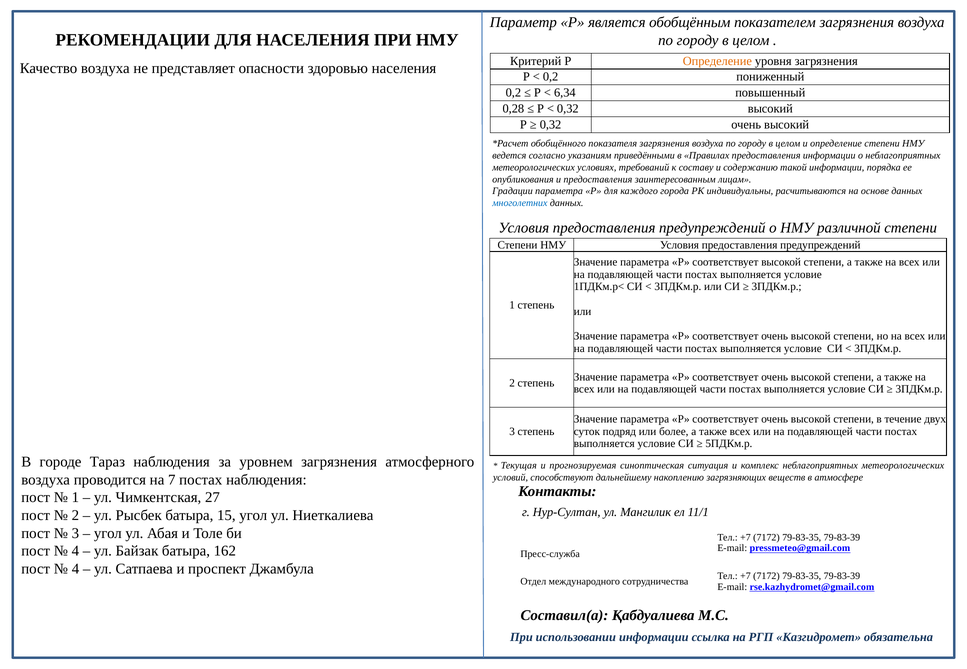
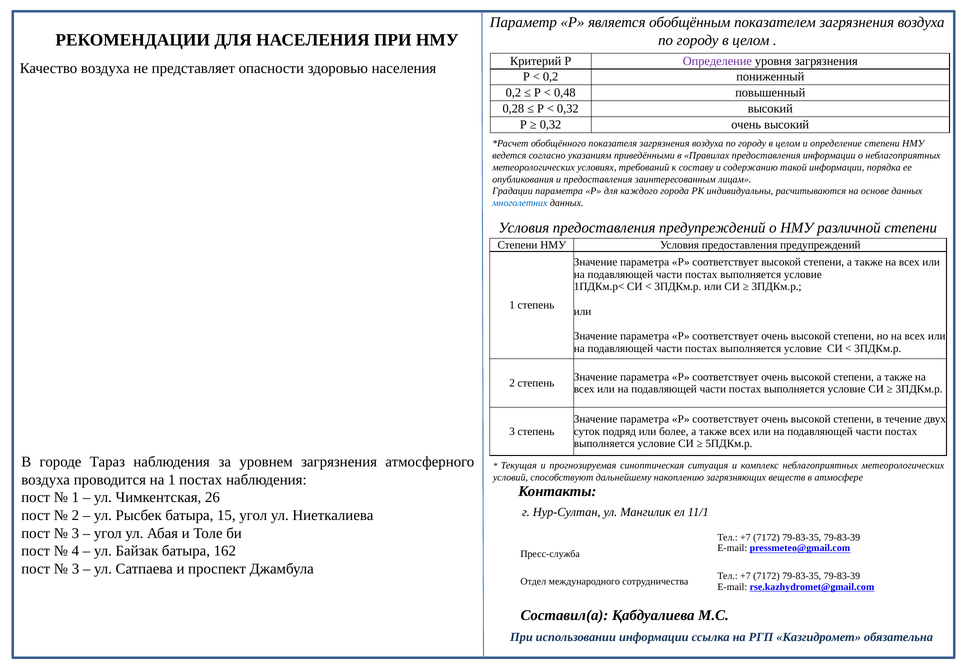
Определение colour: orange -> purple (717, 61)
6,34: 6,34 -> 0,48 (565, 93)
на 7: 7 -> 1 (172, 480)
27: 27 -> 26 (212, 498)
4: 4 -> 3 (75, 569)
